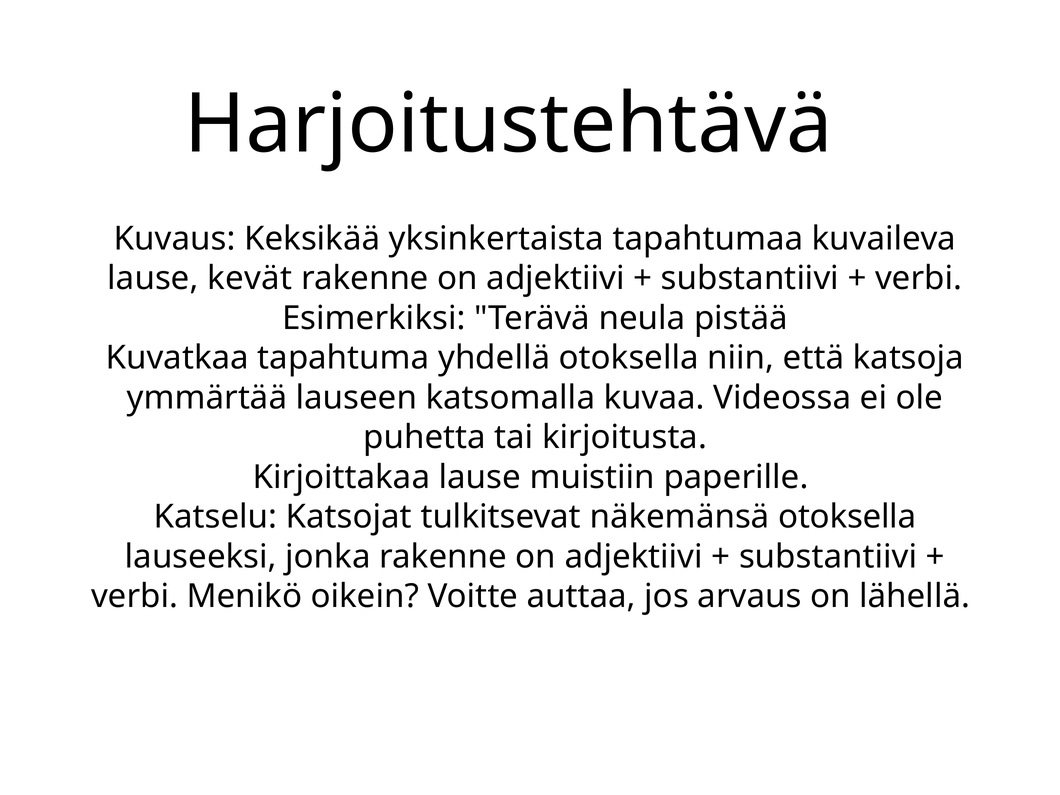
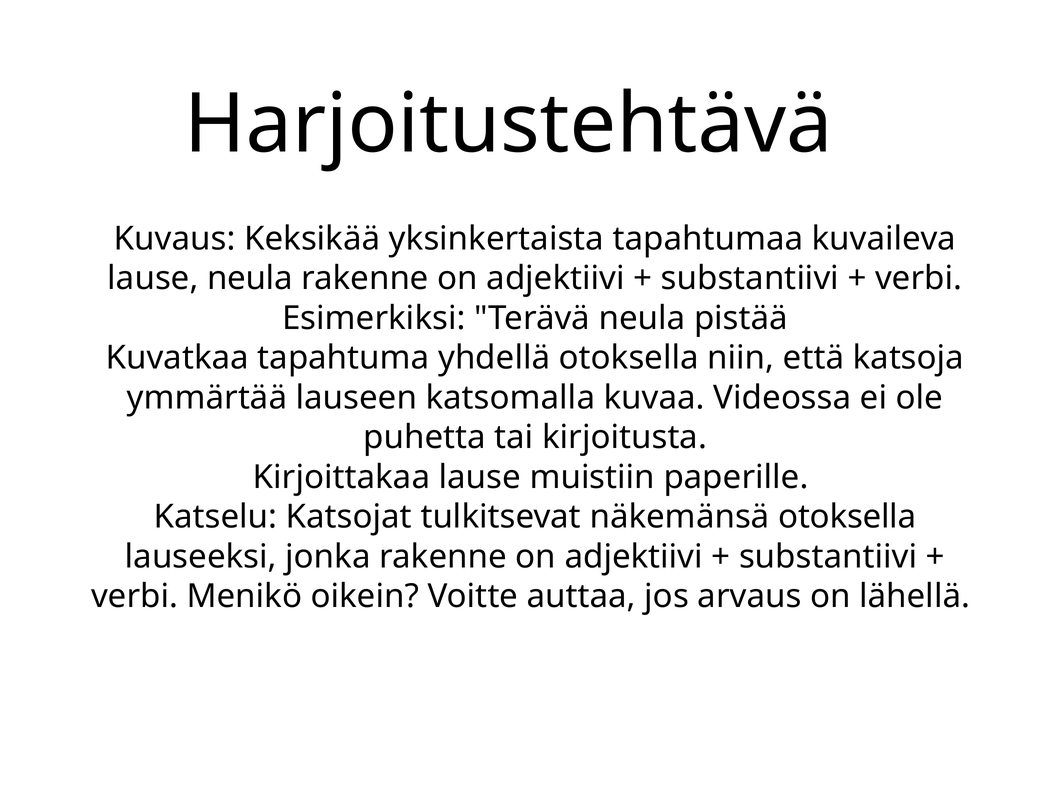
lause kevät: kevät -> neula (250, 278)
